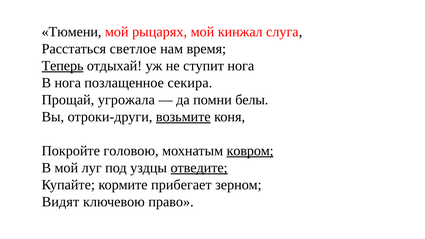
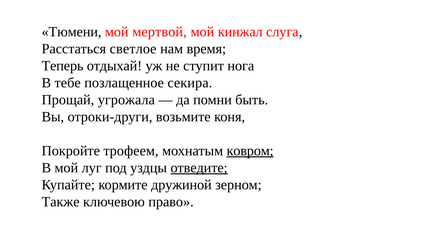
рыцарях: рыцарях -> мертвой (160, 32)
Теперь underline: present -> none (63, 66)
В нога: нога -> тебе (68, 83)
белы: белы -> быть (252, 100)
возьмите underline: present -> none (183, 117)
головою: головою -> трофеем (131, 151)
прибегает: прибегает -> дружиной (181, 185)
Видят: Видят -> Также (61, 202)
